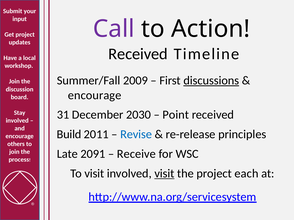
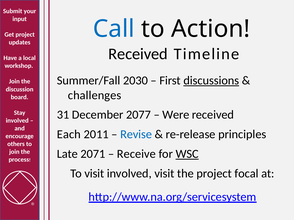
Call colour: purple -> blue (114, 29)
2009: 2009 -> 2030 (135, 81)
encourage: encourage -> challenges (95, 95)
2030: 2030 -> 2077 (139, 115)
Point: Point -> Were (176, 115)
Build: Build -> Each (69, 135)
2091: 2091 -> 2071 (93, 154)
WSC underline: none -> present (187, 154)
visit underline: present -> none (164, 174)
each: each -> focal (247, 174)
